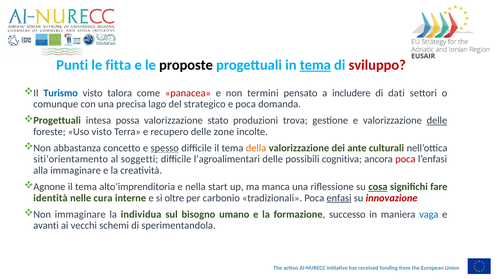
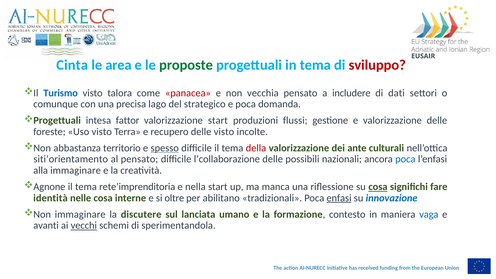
Punti: Punti -> Cinta (72, 65)
fitta: fitta -> area (118, 65)
proposte colour: black -> green (186, 65)
tema underline: present -> none (315, 65)
termini: termini -> vecchia (263, 93)
possa: possa -> fattor (128, 121)
valorizzazione stato: stato -> start (218, 121)
trova: trova -> flussi (295, 121)
delle underline: present -> none (437, 121)
delle zone: zone -> visto (224, 132)
concetto: concetto -> territorio (122, 148)
della colour: orange -> red (256, 148)
al soggetti: soggetti -> pensato (139, 159)
l’agroalimentari: l’agroalimentari -> l’collaborazione (227, 159)
cognitiva: cognitiva -> nazionali (342, 159)
poca colour: red -> blue (405, 159)
alto’imprenditoria: alto’imprenditoria -> rete’imprenditoria (137, 187)
nelle cura: cura -> cosa (103, 198)
carbonio: carbonio -> abilitano (221, 198)
innovazione colour: red -> blue (392, 198)
individua: individua -> discutere (141, 214)
bisogno: bisogno -> lanciata (198, 214)
successo: successo -> contesto (347, 214)
vecchi underline: none -> present (84, 225)
